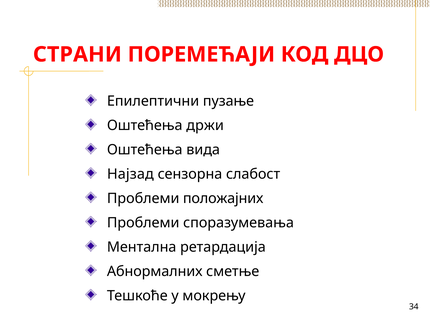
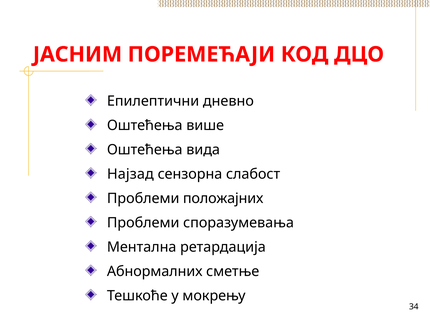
СТРАНИ: СТРАНИ -> ЈАСНИМ (78, 55)
пузање: пузање -> дневно (228, 101)
држи: држи -> више (205, 126)
